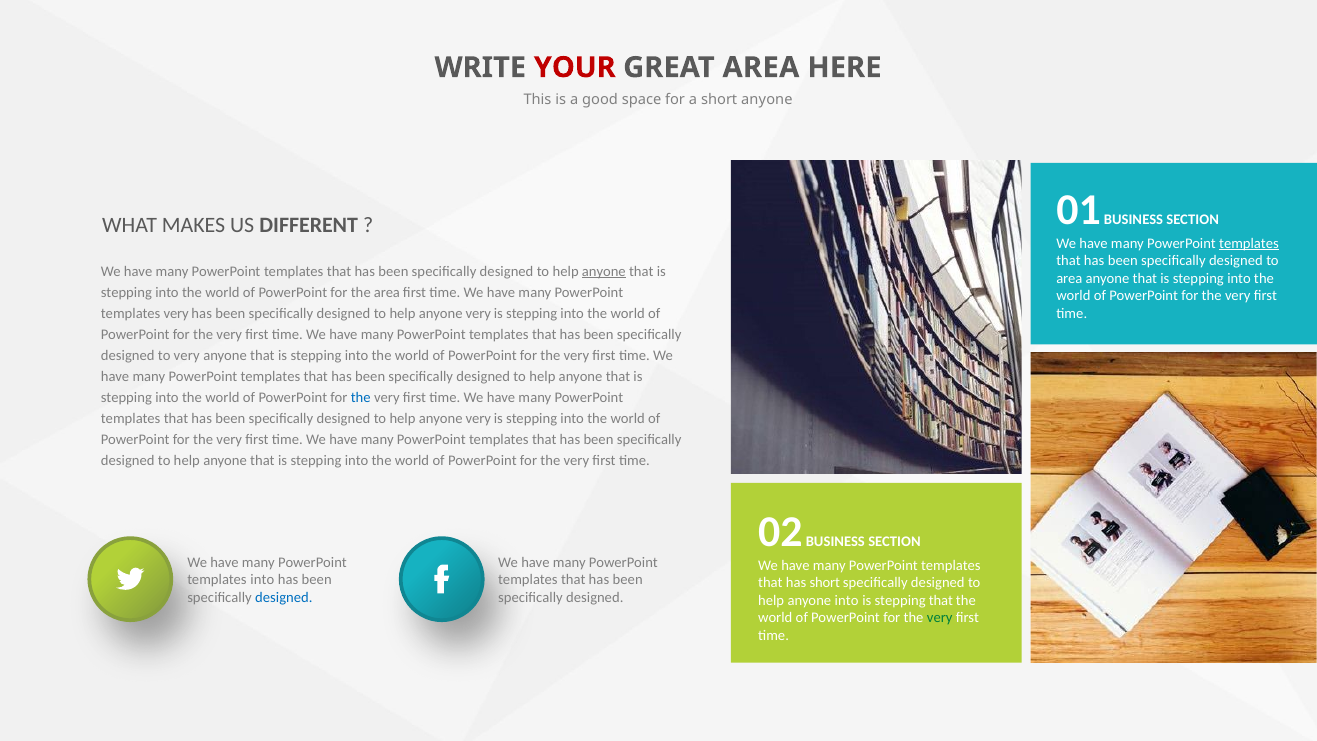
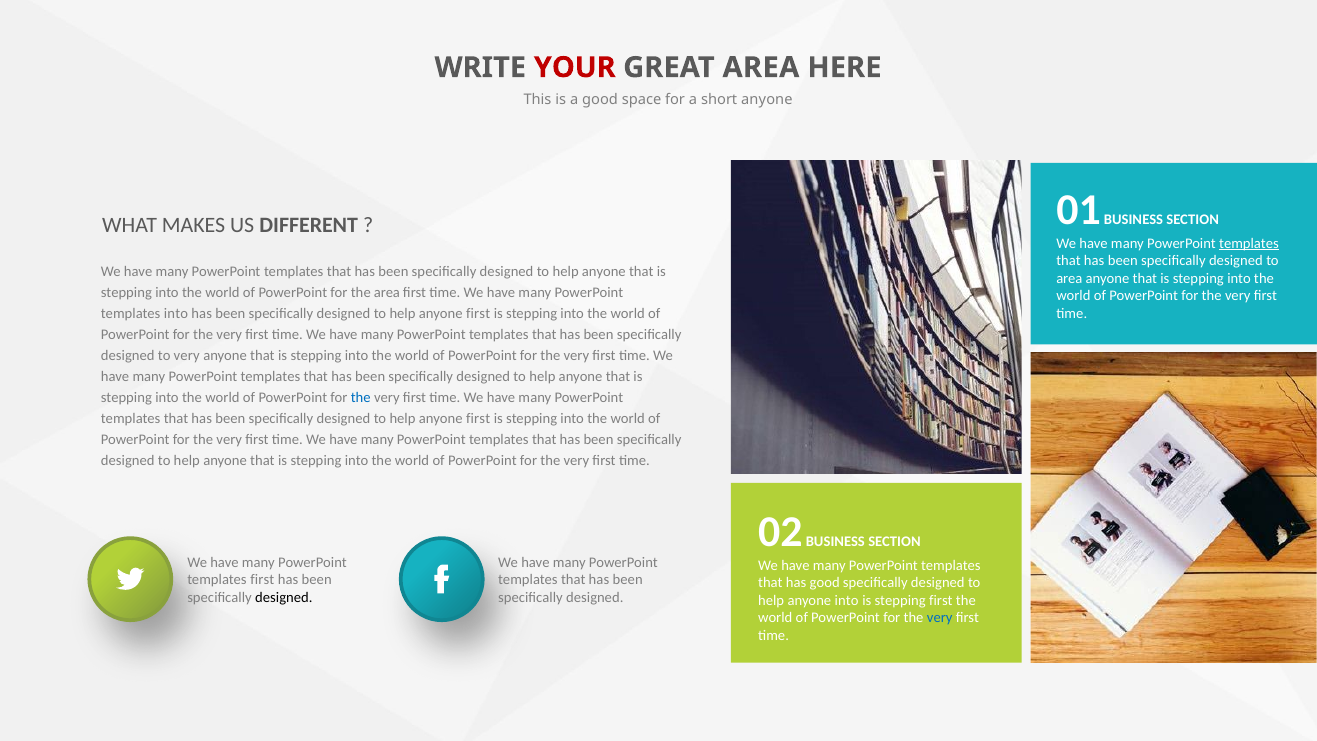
anyone underline: present -> none (604, 271)
templates very: very -> into (176, 313)
very: very -> first (478, 313)
very: very -> first (478, 418)
templates into: into -> first (262, 580)
has short: short -> good (825, 583)
designed colour: blue -> black (284, 597)
stepping that: that -> first (941, 600)
very colour: green -> blue (940, 618)
